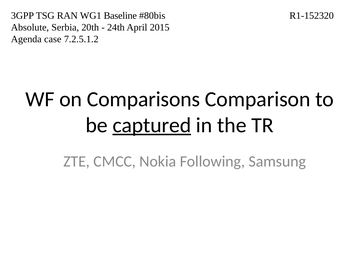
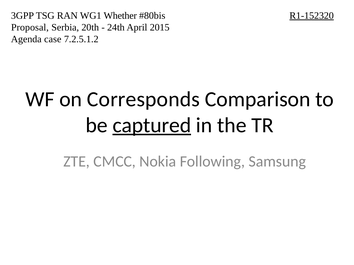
Baseline: Baseline -> Whether (120, 16)
R1-152320 underline: none -> present (312, 16)
Absolute: Absolute -> Proposal (30, 27)
Comparisons: Comparisons -> Corresponds (143, 99)
